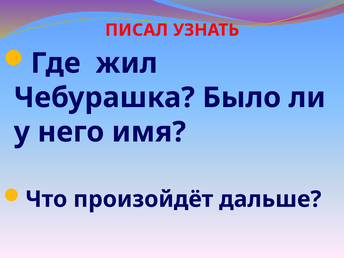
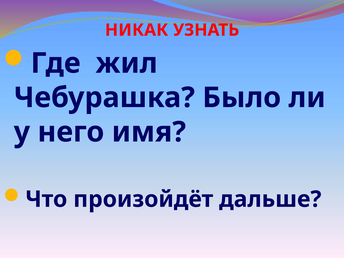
ПИСАЛ: ПИСАЛ -> НИКАК (137, 30)
